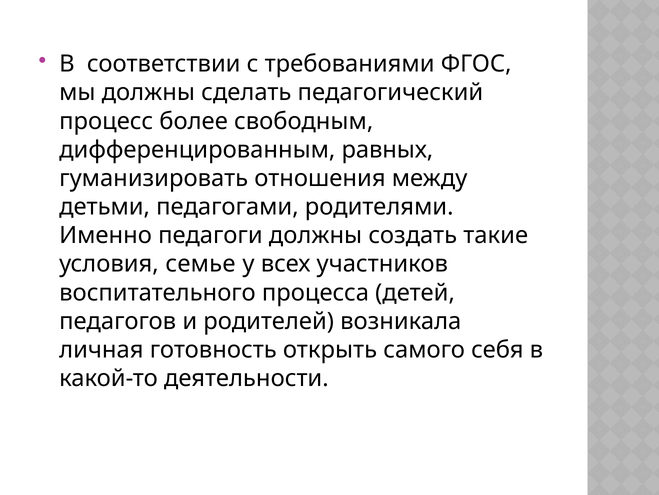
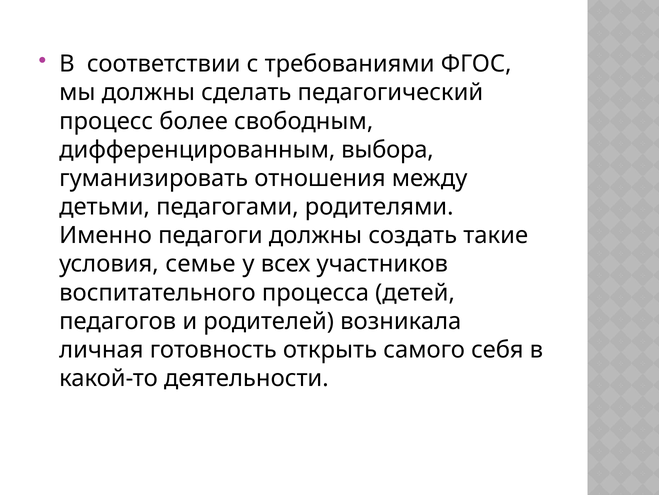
равных: равных -> выбора (387, 150)
